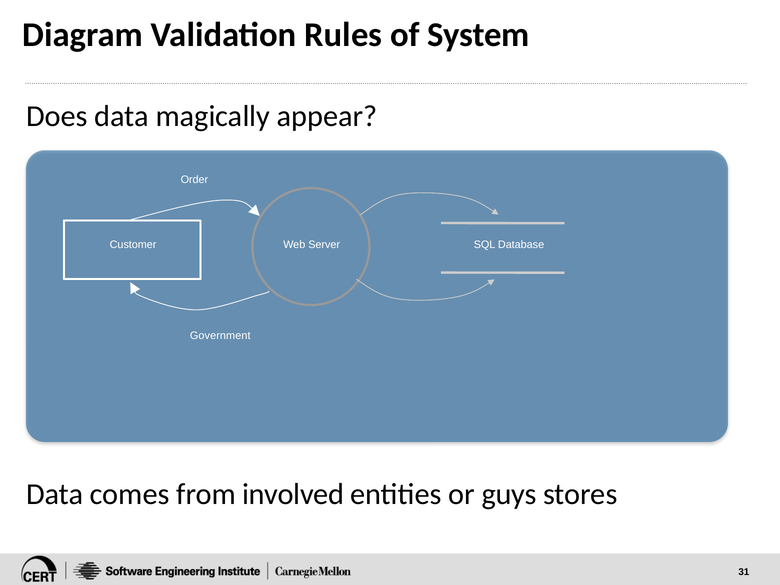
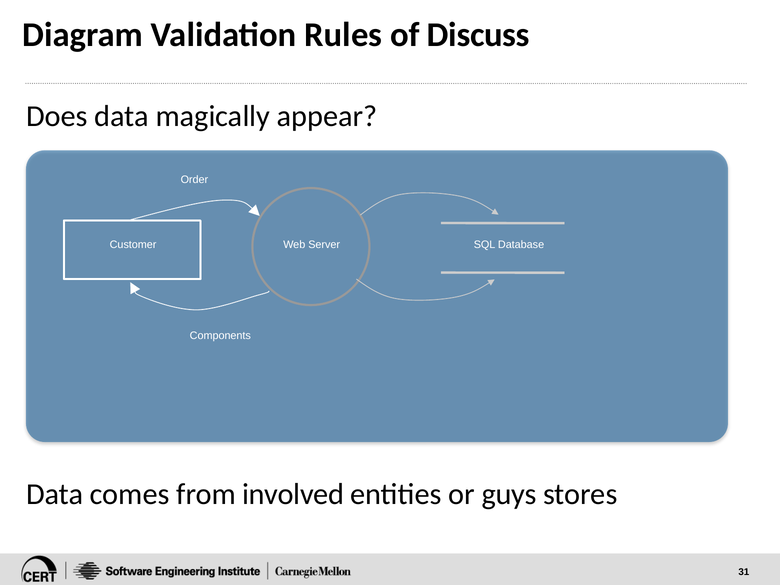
System: System -> Discuss (478, 35)
Government: Government -> Components (220, 336)
